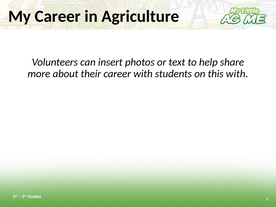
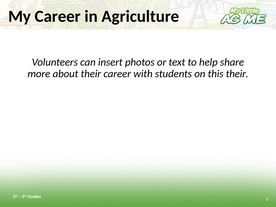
this with: with -> their (237, 74)
